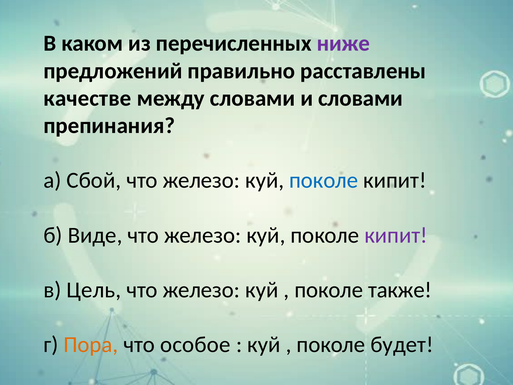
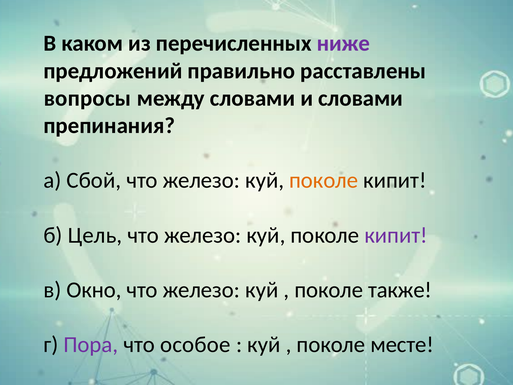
качестве: качестве -> вопросы (87, 98)
поколе colour: blue -> orange (324, 180)
Виде: Виде -> Цель (95, 235)
Цель: Цель -> Окно (94, 290)
Пора colour: orange -> purple (91, 344)
будет: будет -> месте (402, 344)
